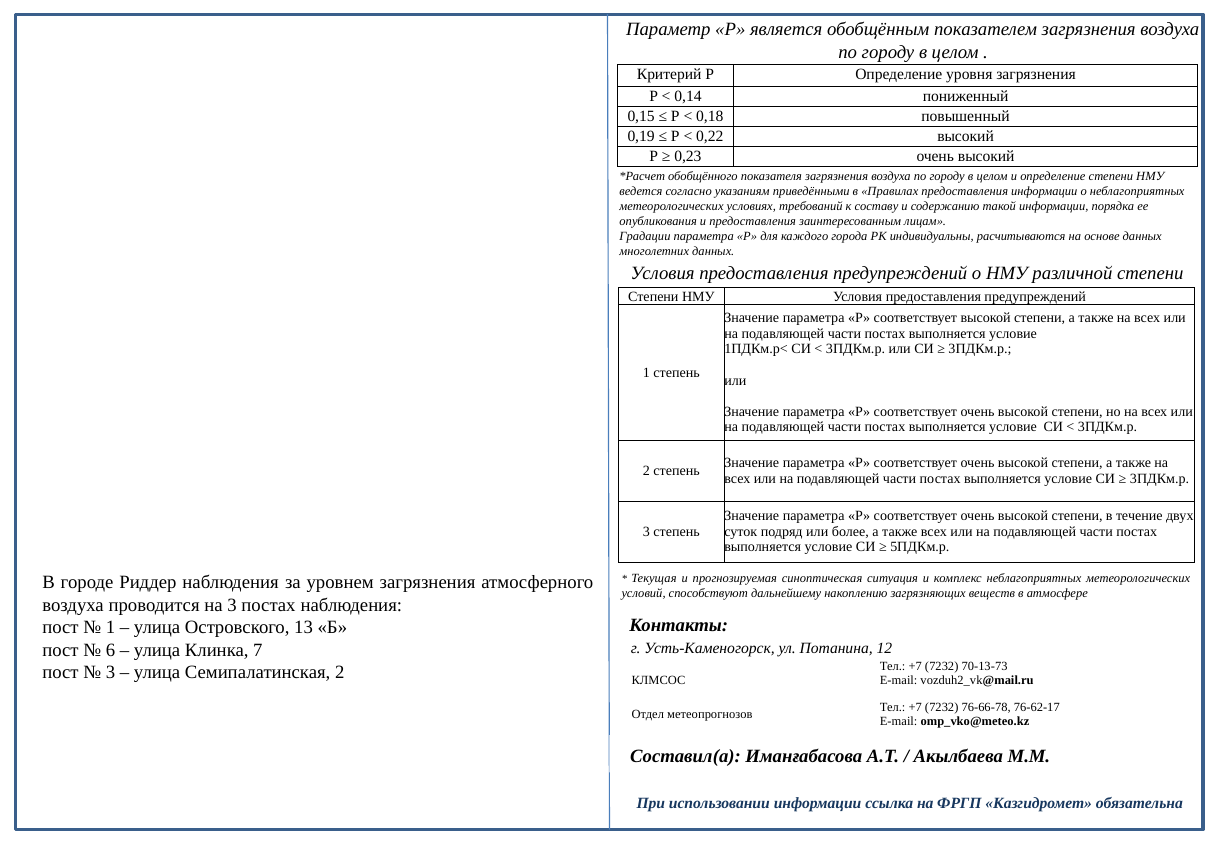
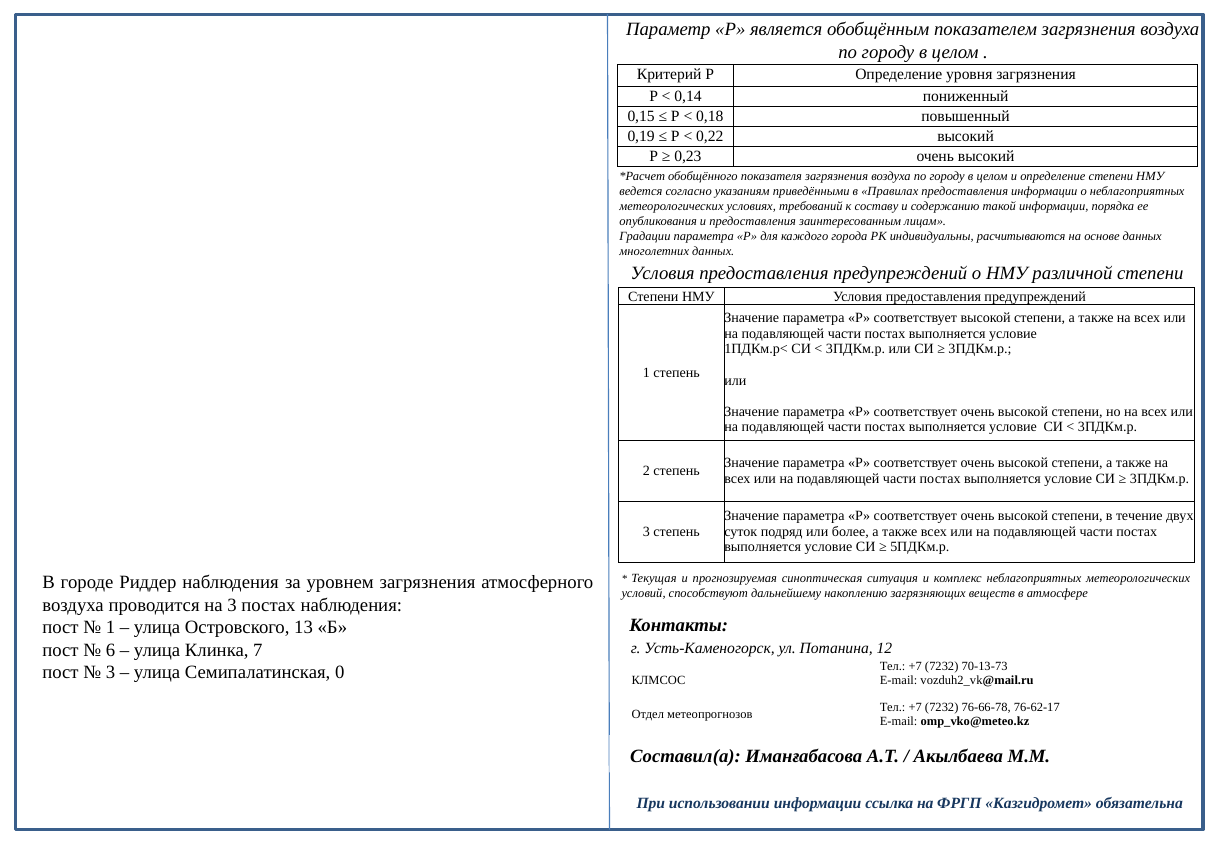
Семипалатинская 2: 2 -> 0 (340, 673)
